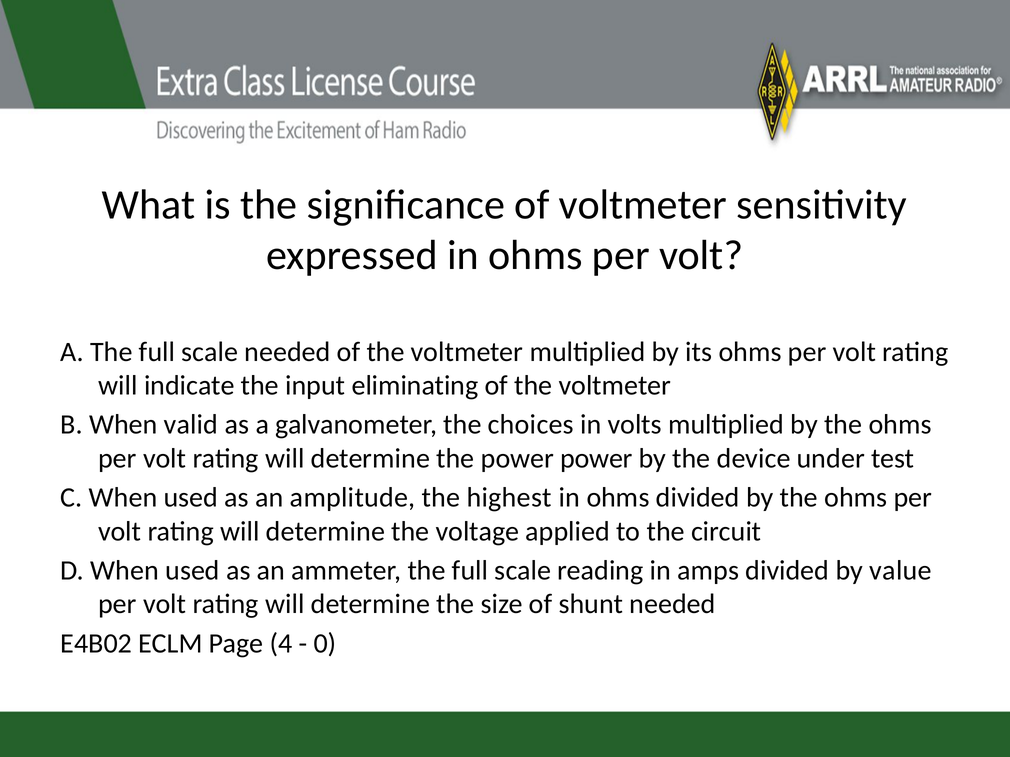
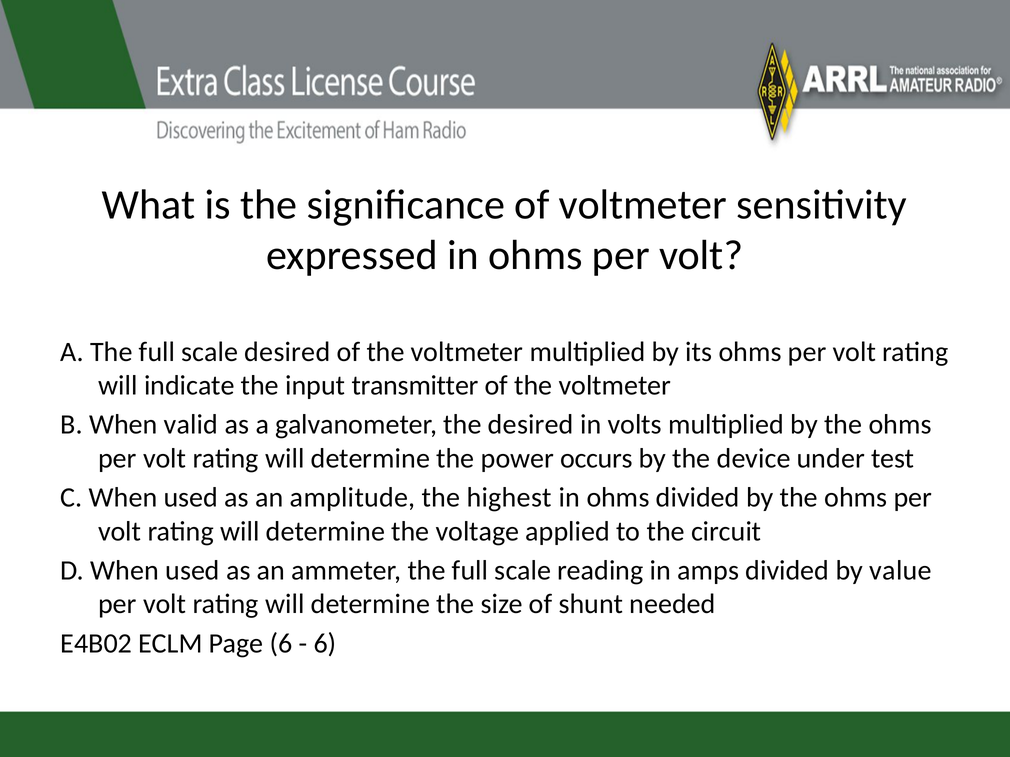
scale needed: needed -> desired (287, 352)
eliminating: eliminating -> transmitter (415, 386)
the choices: choices -> desired (531, 425)
power power: power -> occurs (596, 459)
Page 4: 4 -> 6 (281, 644)
0: 0 -> 6 (325, 644)
